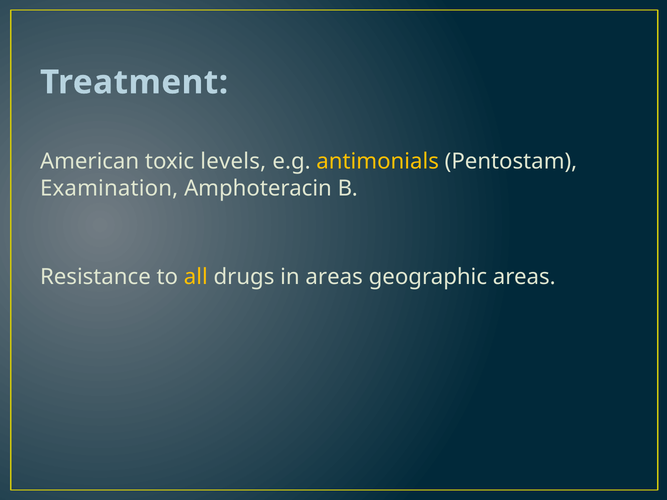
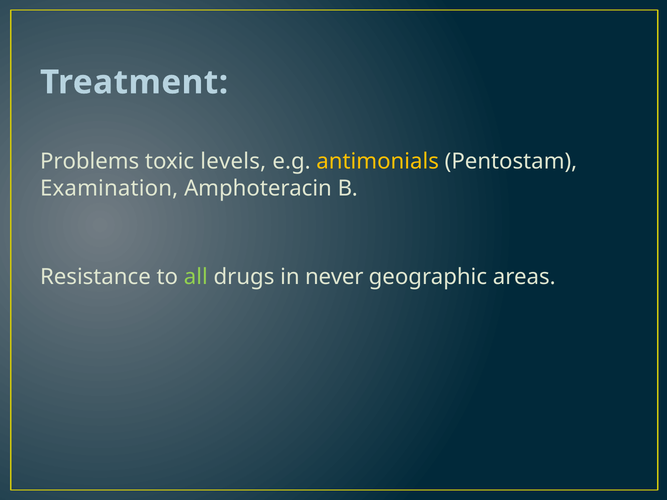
American: American -> Problems (90, 162)
all colour: yellow -> light green (196, 277)
in areas: areas -> never (334, 277)
